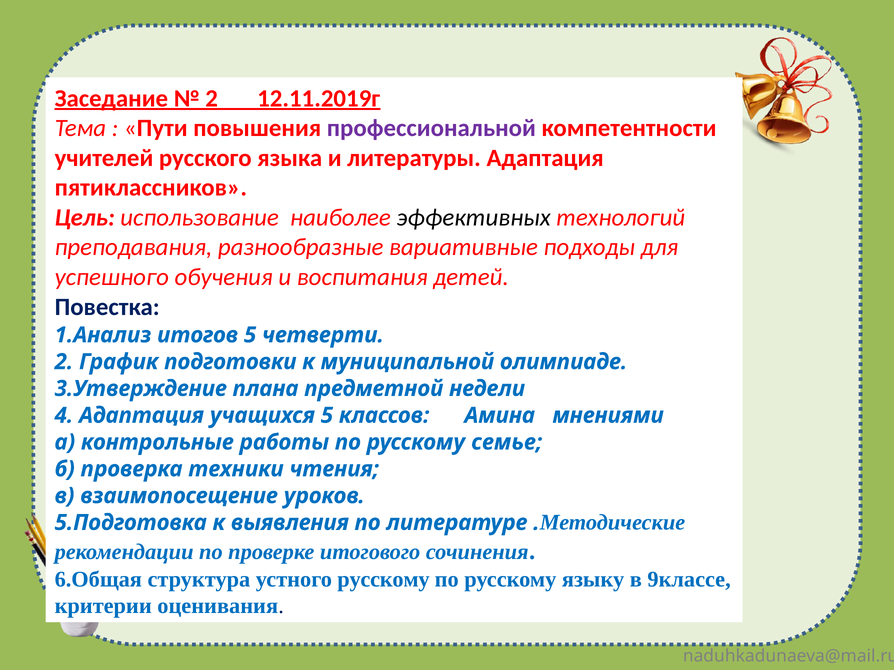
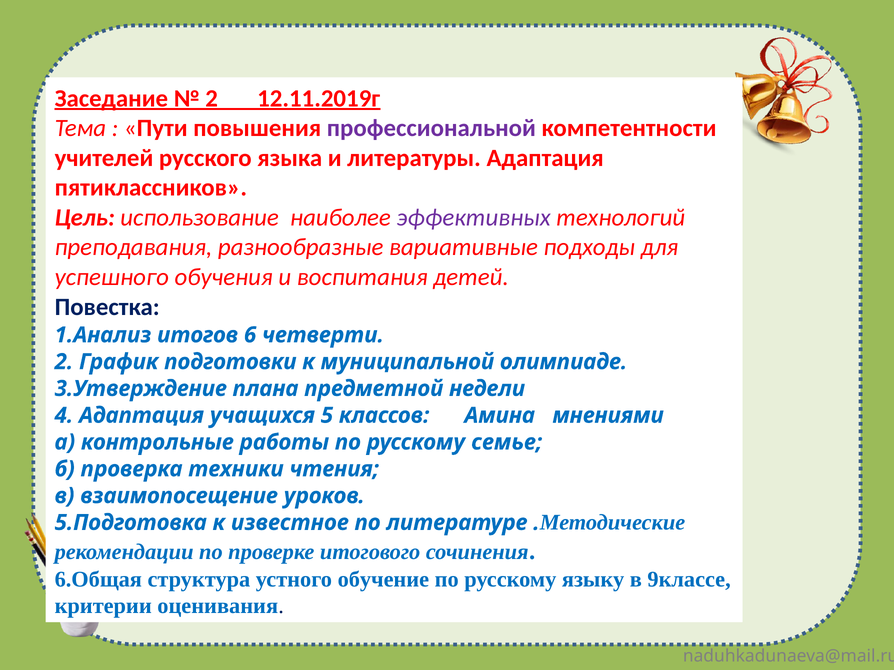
эффективных colour: black -> purple (474, 218)
итогов 5: 5 -> 6 (250, 335)
выявления: выявления -> известное (290, 523)
устного русскому: русскому -> обучение (383, 580)
